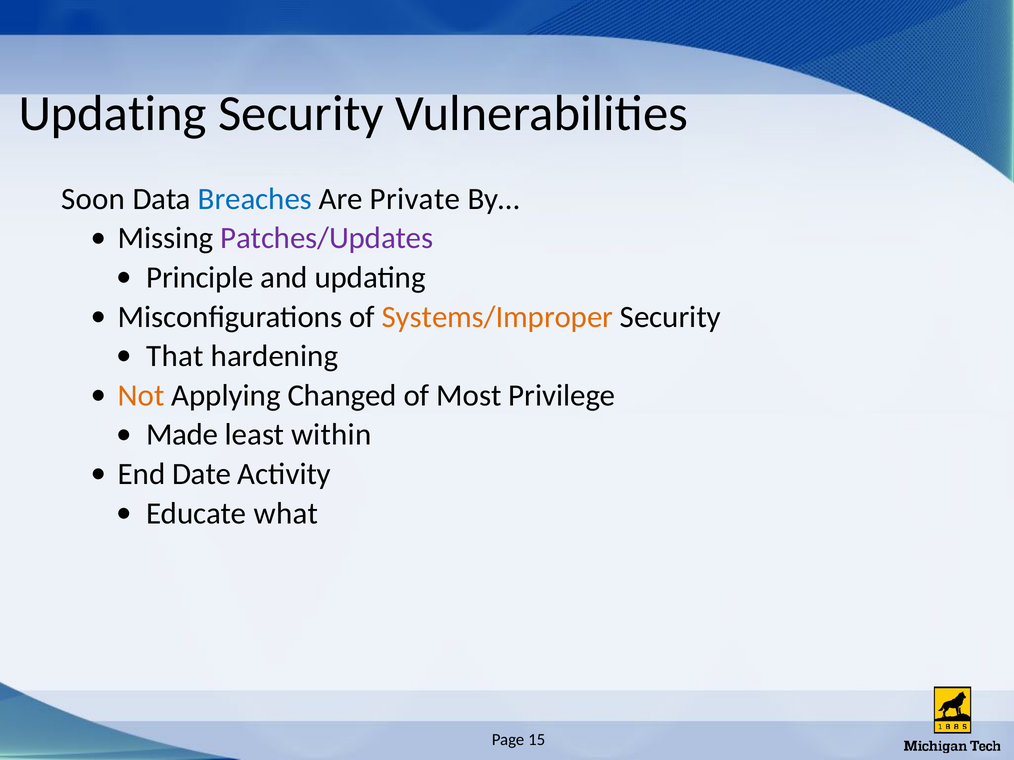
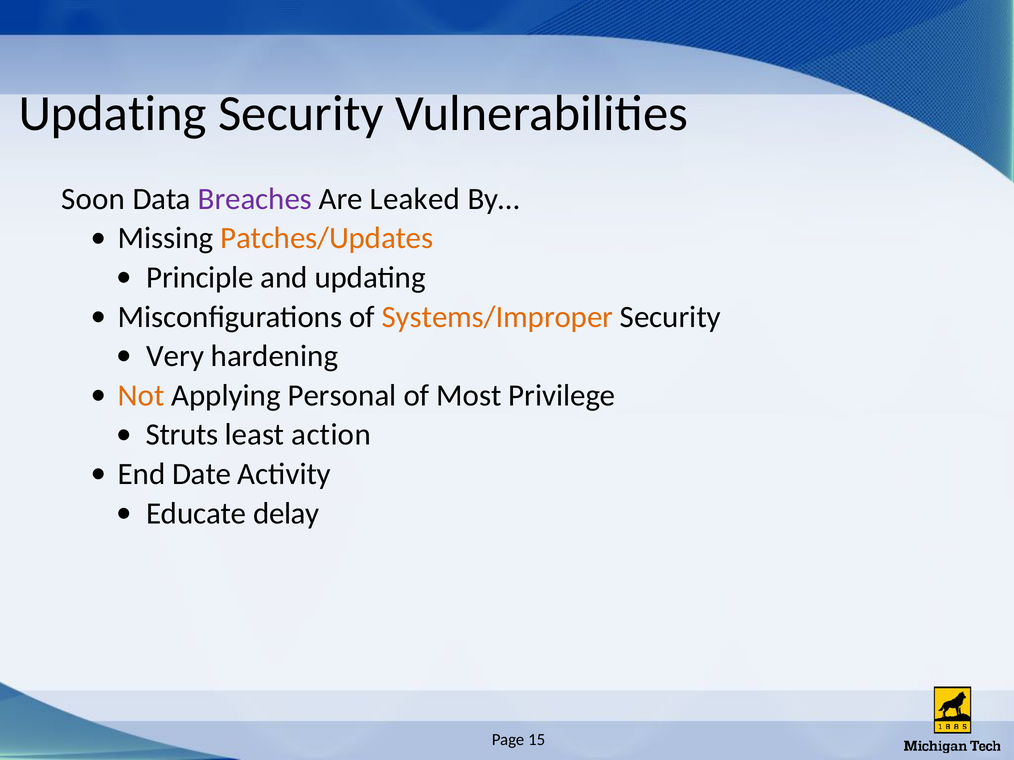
Breaches colour: blue -> purple (255, 199)
Private: Private -> Leaked (415, 199)
Patches/Updates colour: purple -> orange (327, 238)
That: That -> Very (175, 356)
Changed: Changed -> Personal (342, 396)
Made: Made -> Struts (182, 435)
within: within -> action (331, 435)
what: what -> delay (286, 514)
